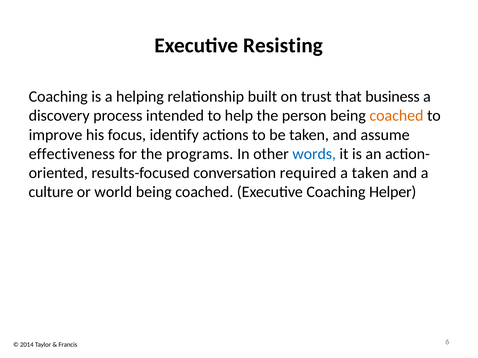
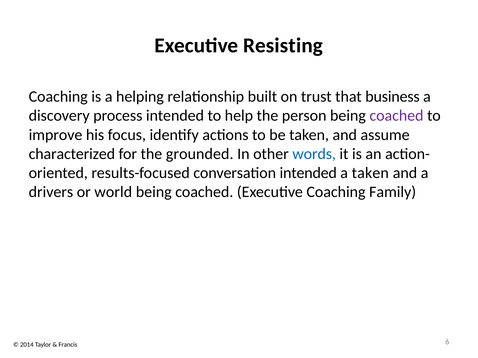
coached colour: orange -> purple (396, 116)
effectiveness: effectiveness -> characterized (72, 154)
programs: programs -> grounded (200, 154)
conversation required: required -> intended (308, 173)
culture: culture -> drivers (51, 192)
Helper: Helper -> Family (393, 192)
